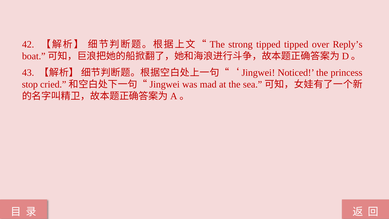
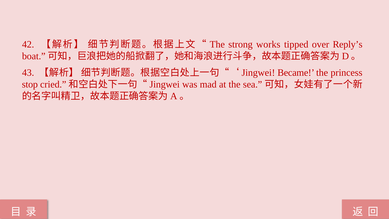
strong tipped: tipped -> works (268, 44)
Noticed: Noticed -> Became (296, 73)
